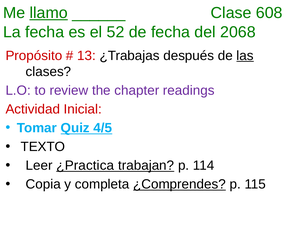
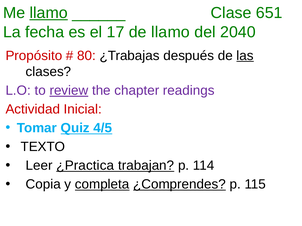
608: 608 -> 651 (269, 13)
52: 52 -> 17 (116, 32)
de fecha: fecha -> llamo (170, 32)
2068: 2068 -> 2040 (238, 32)
13: 13 -> 80 (86, 56)
review underline: none -> present (69, 91)
completa underline: none -> present (102, 185)
